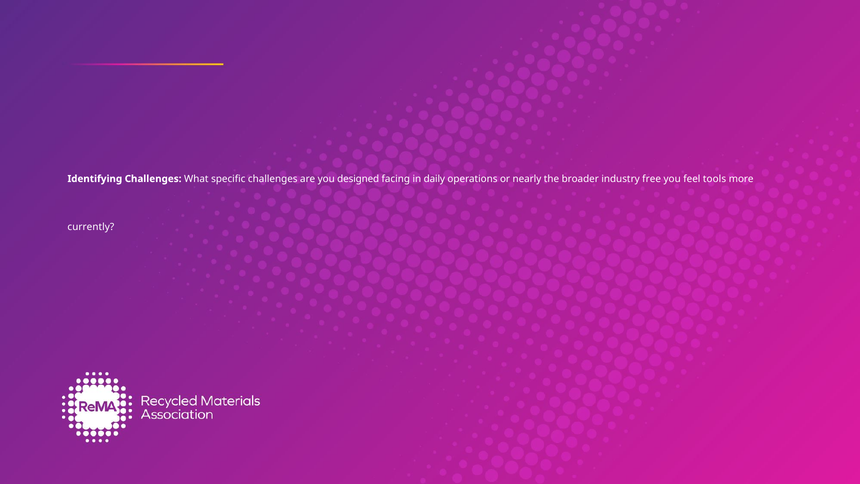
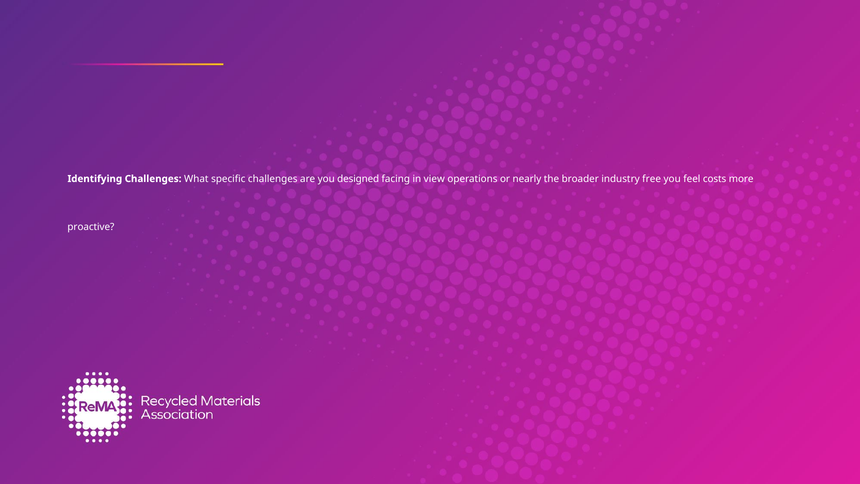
daily: daily -> view (434, 179)
tools: tools -> costs (715, 179)
currently: currently -> proactive (91, 227)
